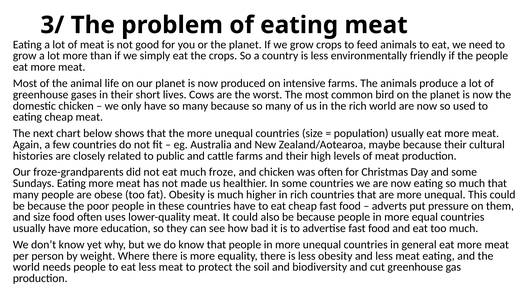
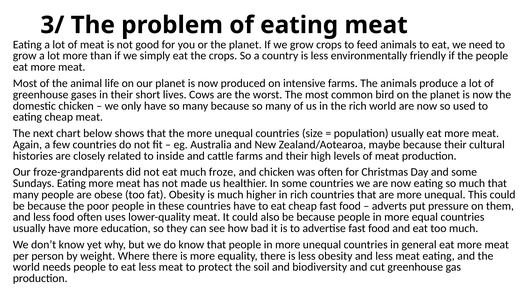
public: public -> inside (170, 156)
size: size -> less (42, 217)
